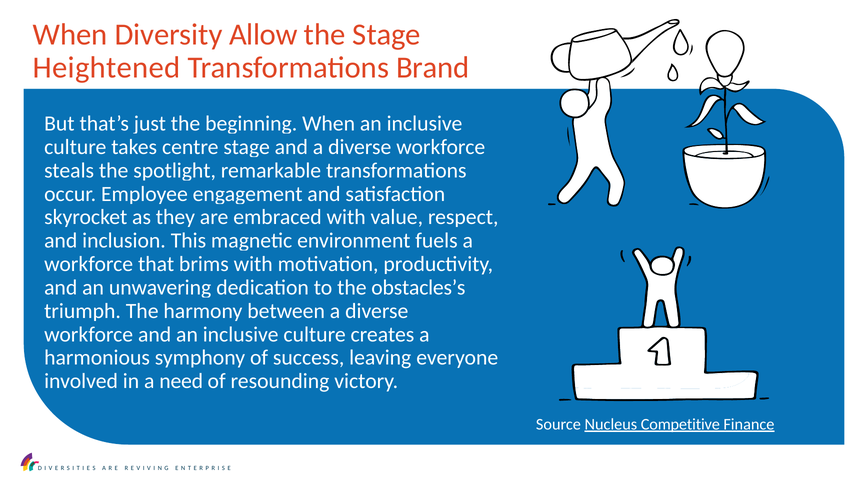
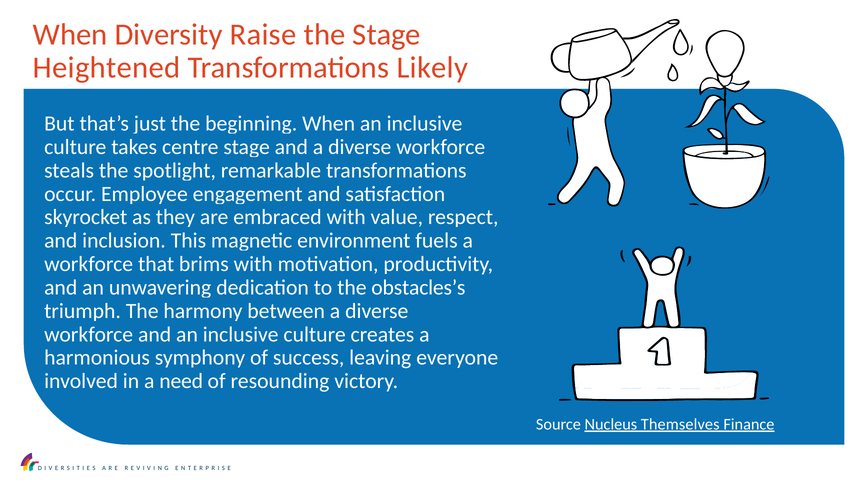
Allow: Allow -> Raise (263, 34)
Brand: Brand -> Likely (432, 68)
Competitive: Competitive -> Themselves (680, 424)
